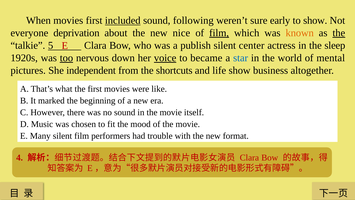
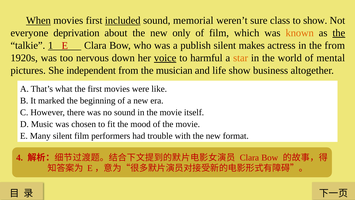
When underline: none -> present (38, 20)
following: following -> memorial (193, 20)
early: early -> class (280, 20)
nice: nice -> only (182, 33)
film underline: present -> none (219, 33)
5: 5 -> 1 (51, 45)
center: center -> makes (252, 45)
the sleep: sleep -> from (335, 45)
too underline: present -> none (66, 58)
became: became -> harmful (206, 58)
star colour: blue -> orange (241, 58)
shortcuts: shortcuts -> musician (174, 70)
